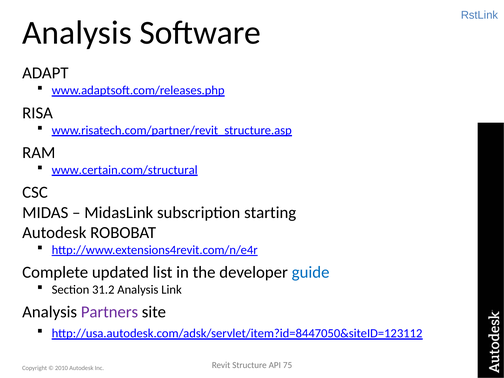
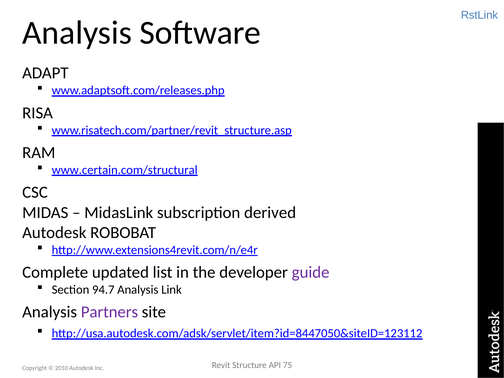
starting: starting -> derived (270, 213)
guide colour: blue -> purple (311, 272)
31.2: 31.2 -> 94.7 (103, 290)
